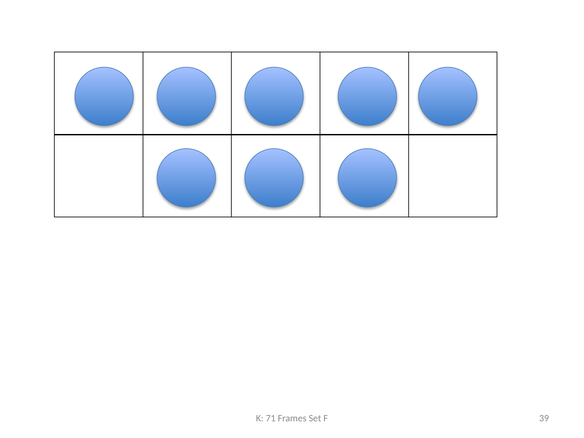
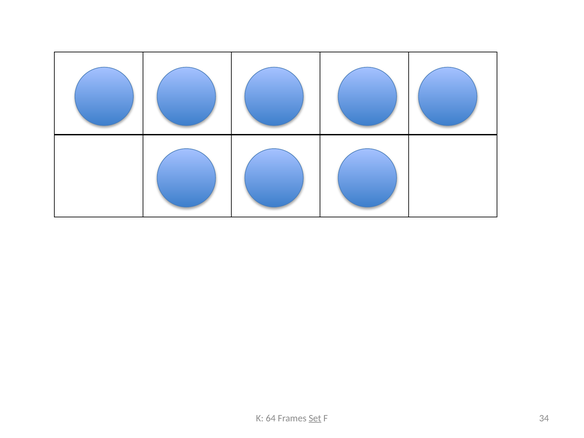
71: 71 -> 64 (271, 418)
Set underline: none -> present (315, 418)
39: 39 -> 34 (544, 418)
